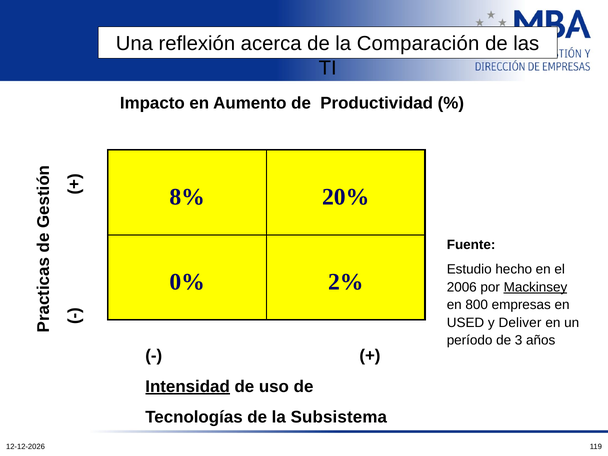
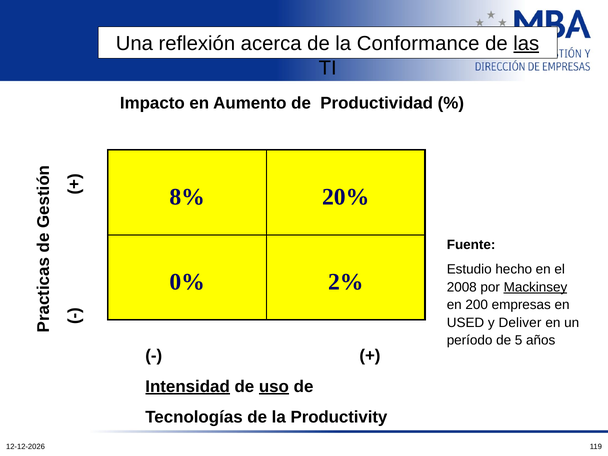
Comparación: Comparación -> Conformance (418, 44)
las underline: none -> present (526, 44)
2006: 2006 -> 2008 (462, 287)
800: 800 -> 200 (477, 305)
3: 3 -> 5 (519, 341)
uso underline: none -> present (274, 386)
Subsistema: Subsistema -> Productivity (339, 417)
